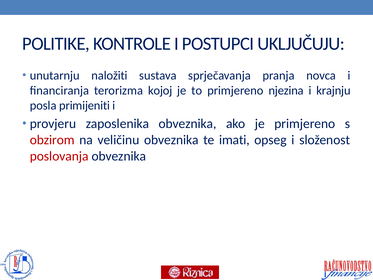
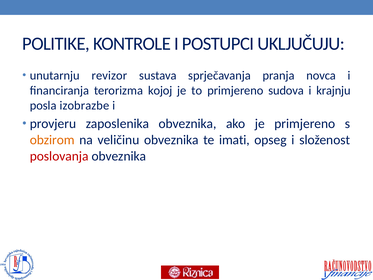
naložiti: naložiti -> revizor (109, 75)
njezina: njezina -> sudova (286, 90)
primijeniti: primijeniti -> izobrazbe (84, 105)
obzirom colour: red -> orange (52, 140)
